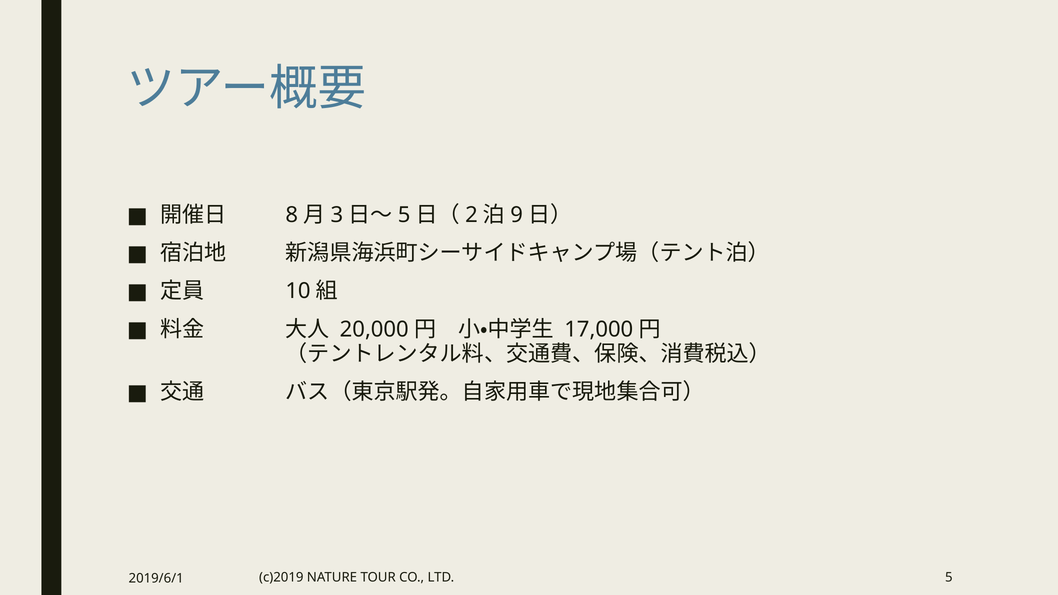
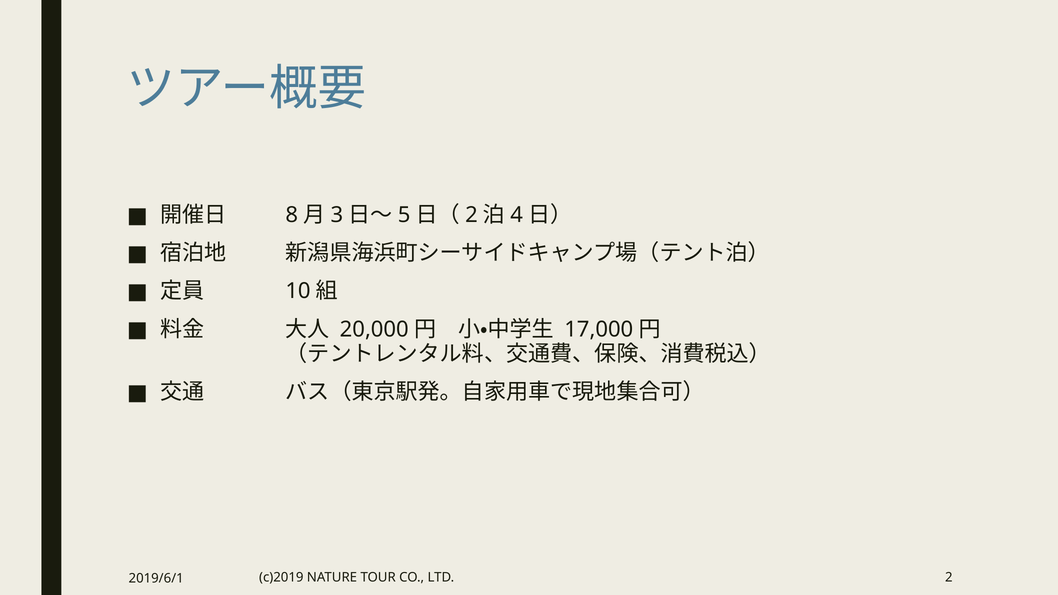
9: 9 -> 4 (517, 215)
LTD 5: 5 -> 2 (949, 577)
